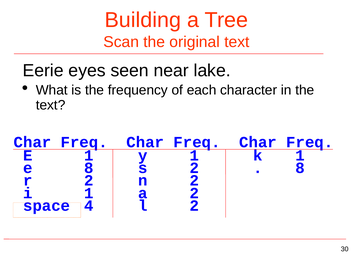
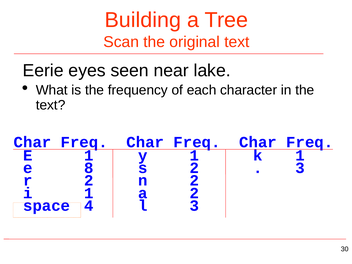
8: 8 -> 3 (300, 168)
l 2: 2 -> 3 (194, 206)
